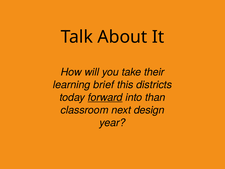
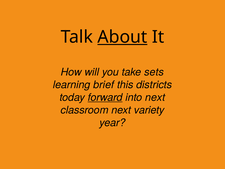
About underline: none -> present (122, 37)
their: their -> sets (154, 72)
into than: than -> next (155, 97)
design: design -> variety (149, 110)
